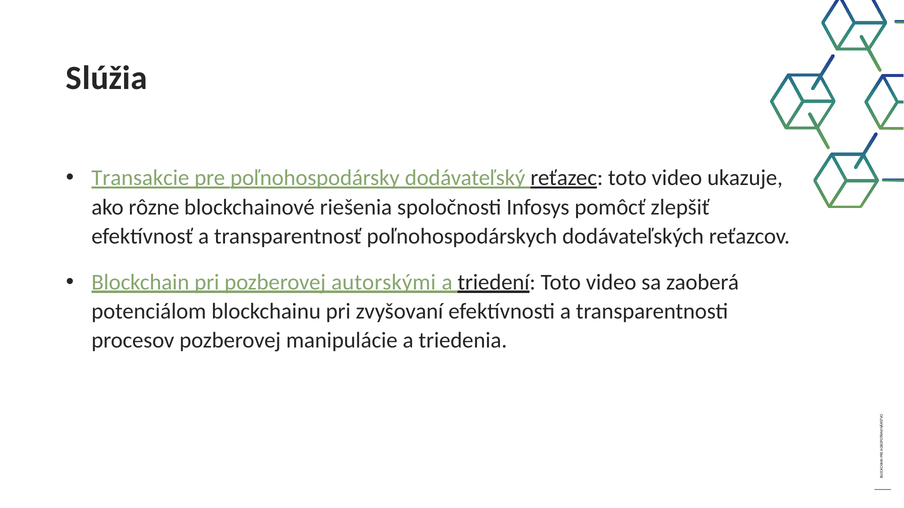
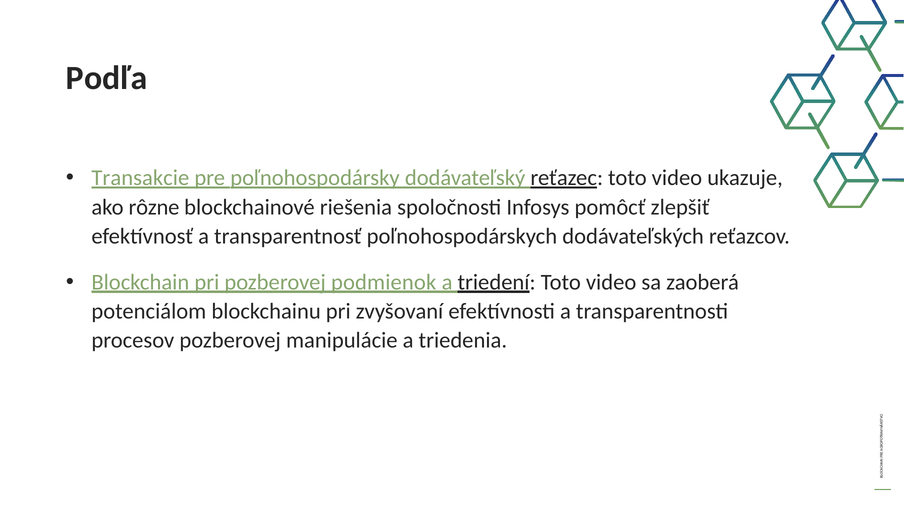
Slúžia: Slúžia -> Podľa (107, 78)
autorskými: autorskými -> podmienok (384, 282)
